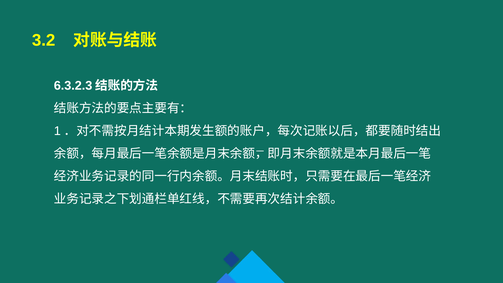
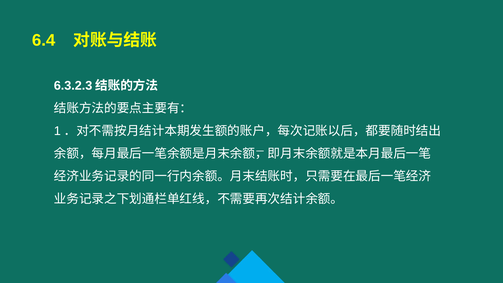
3.2: 3.2 -> 6.4 (44, 40)
